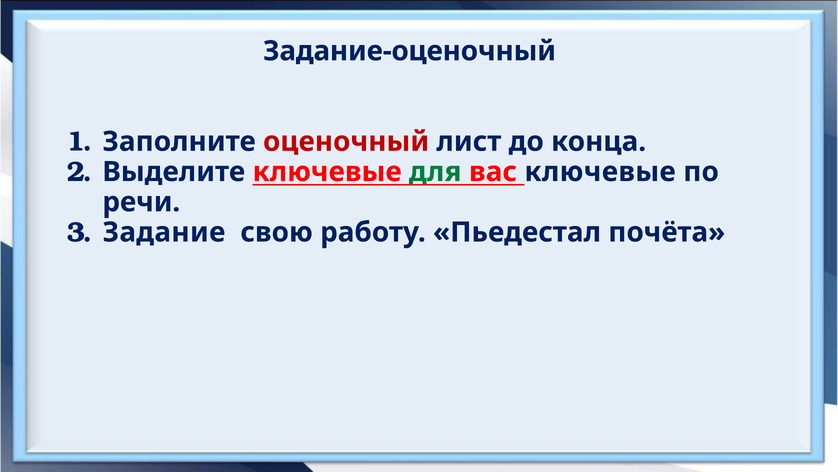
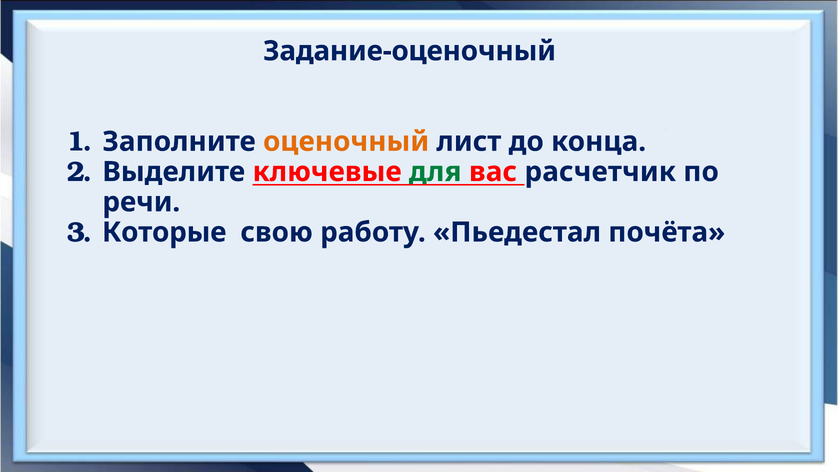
оценочный colour: red -> orange (346, 141)
вас ключевые: ключевые -> расчетчик (600, 172)
Задание: Задание -> Которые (164, 232)
